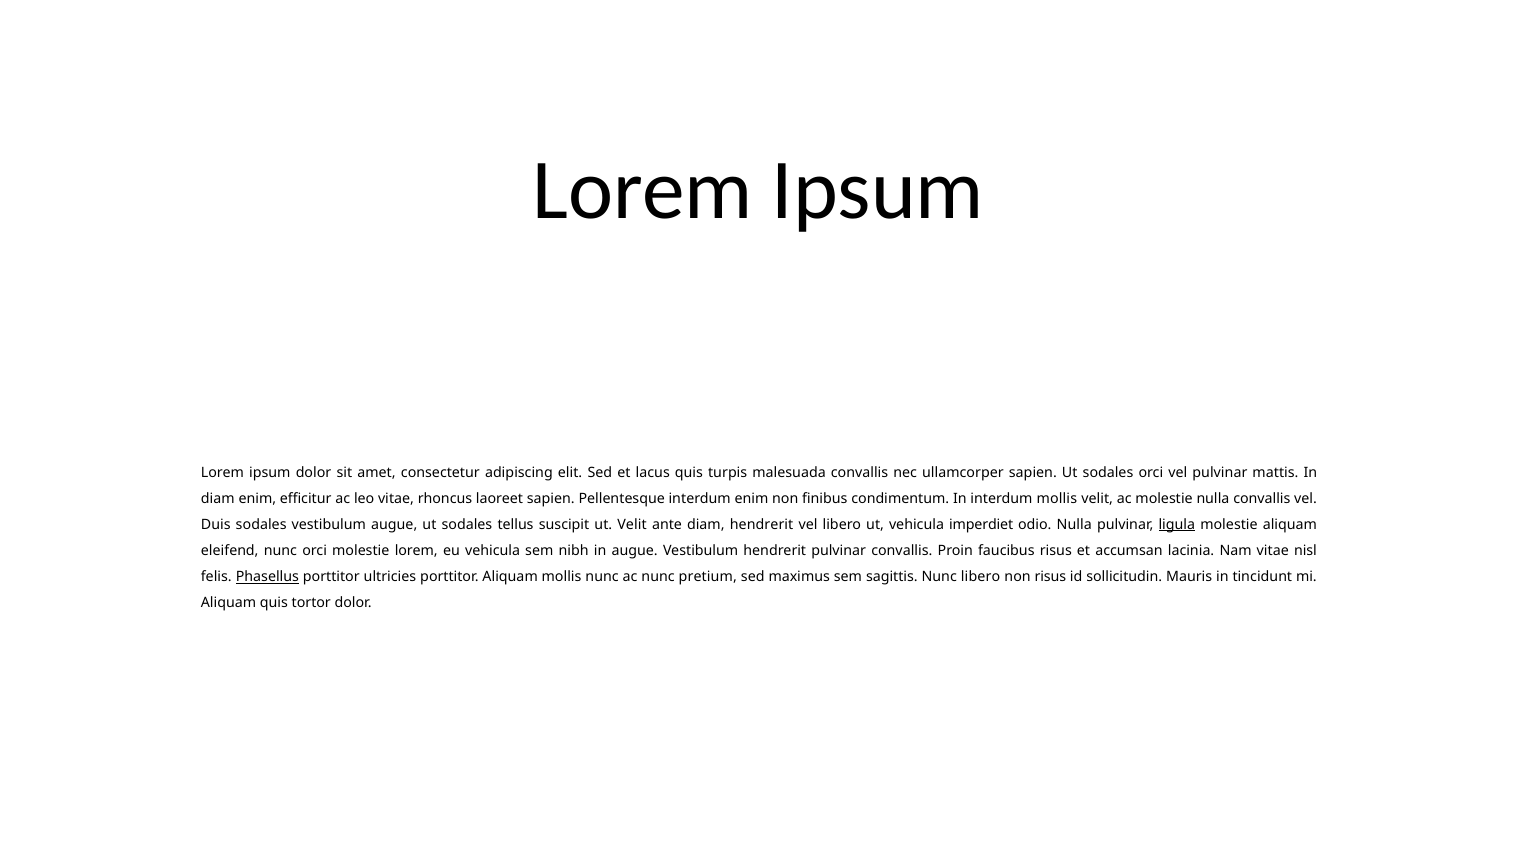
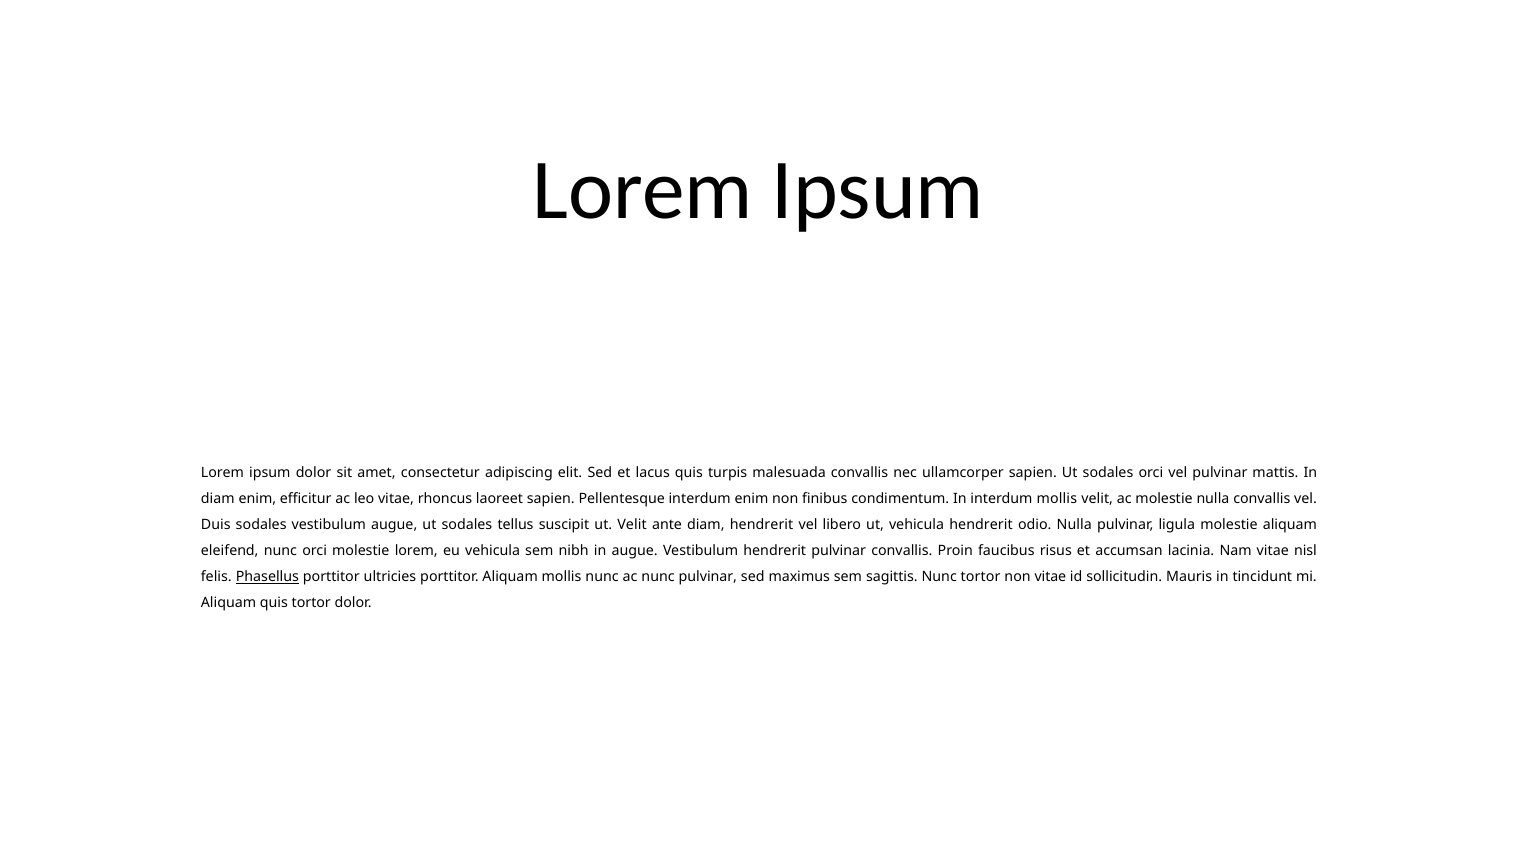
vehicula imperdiet: imperdiet -> hendrerit (981, 525)
ligula underline: present -> none (1177, 525)
nunc pretium: pretium -> pulvinar (708, 577)
Nunc libero: libero -> tortor (981, 577)
non risus: risus -> vitae (1050, 577)
